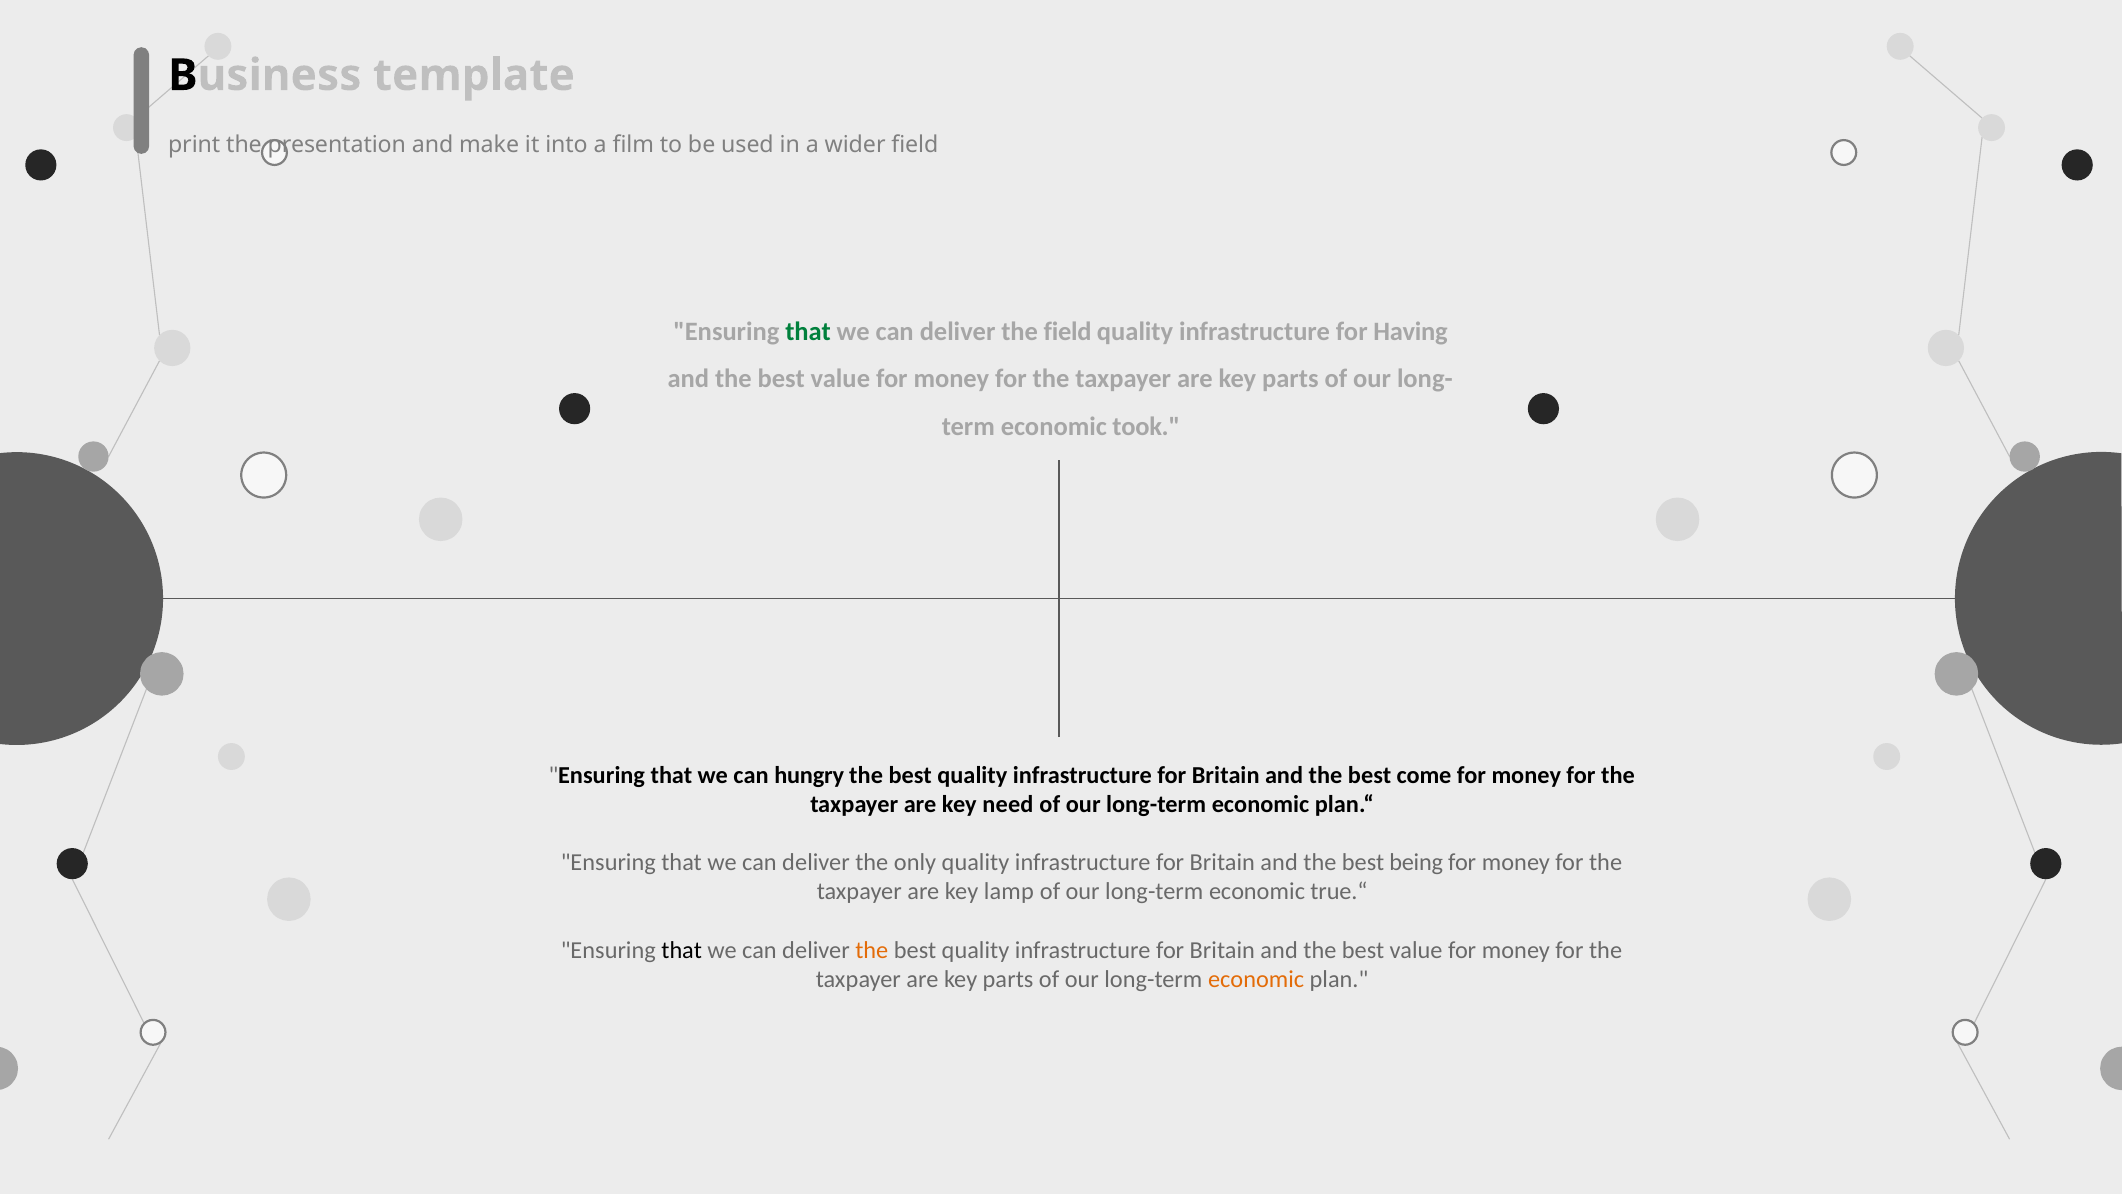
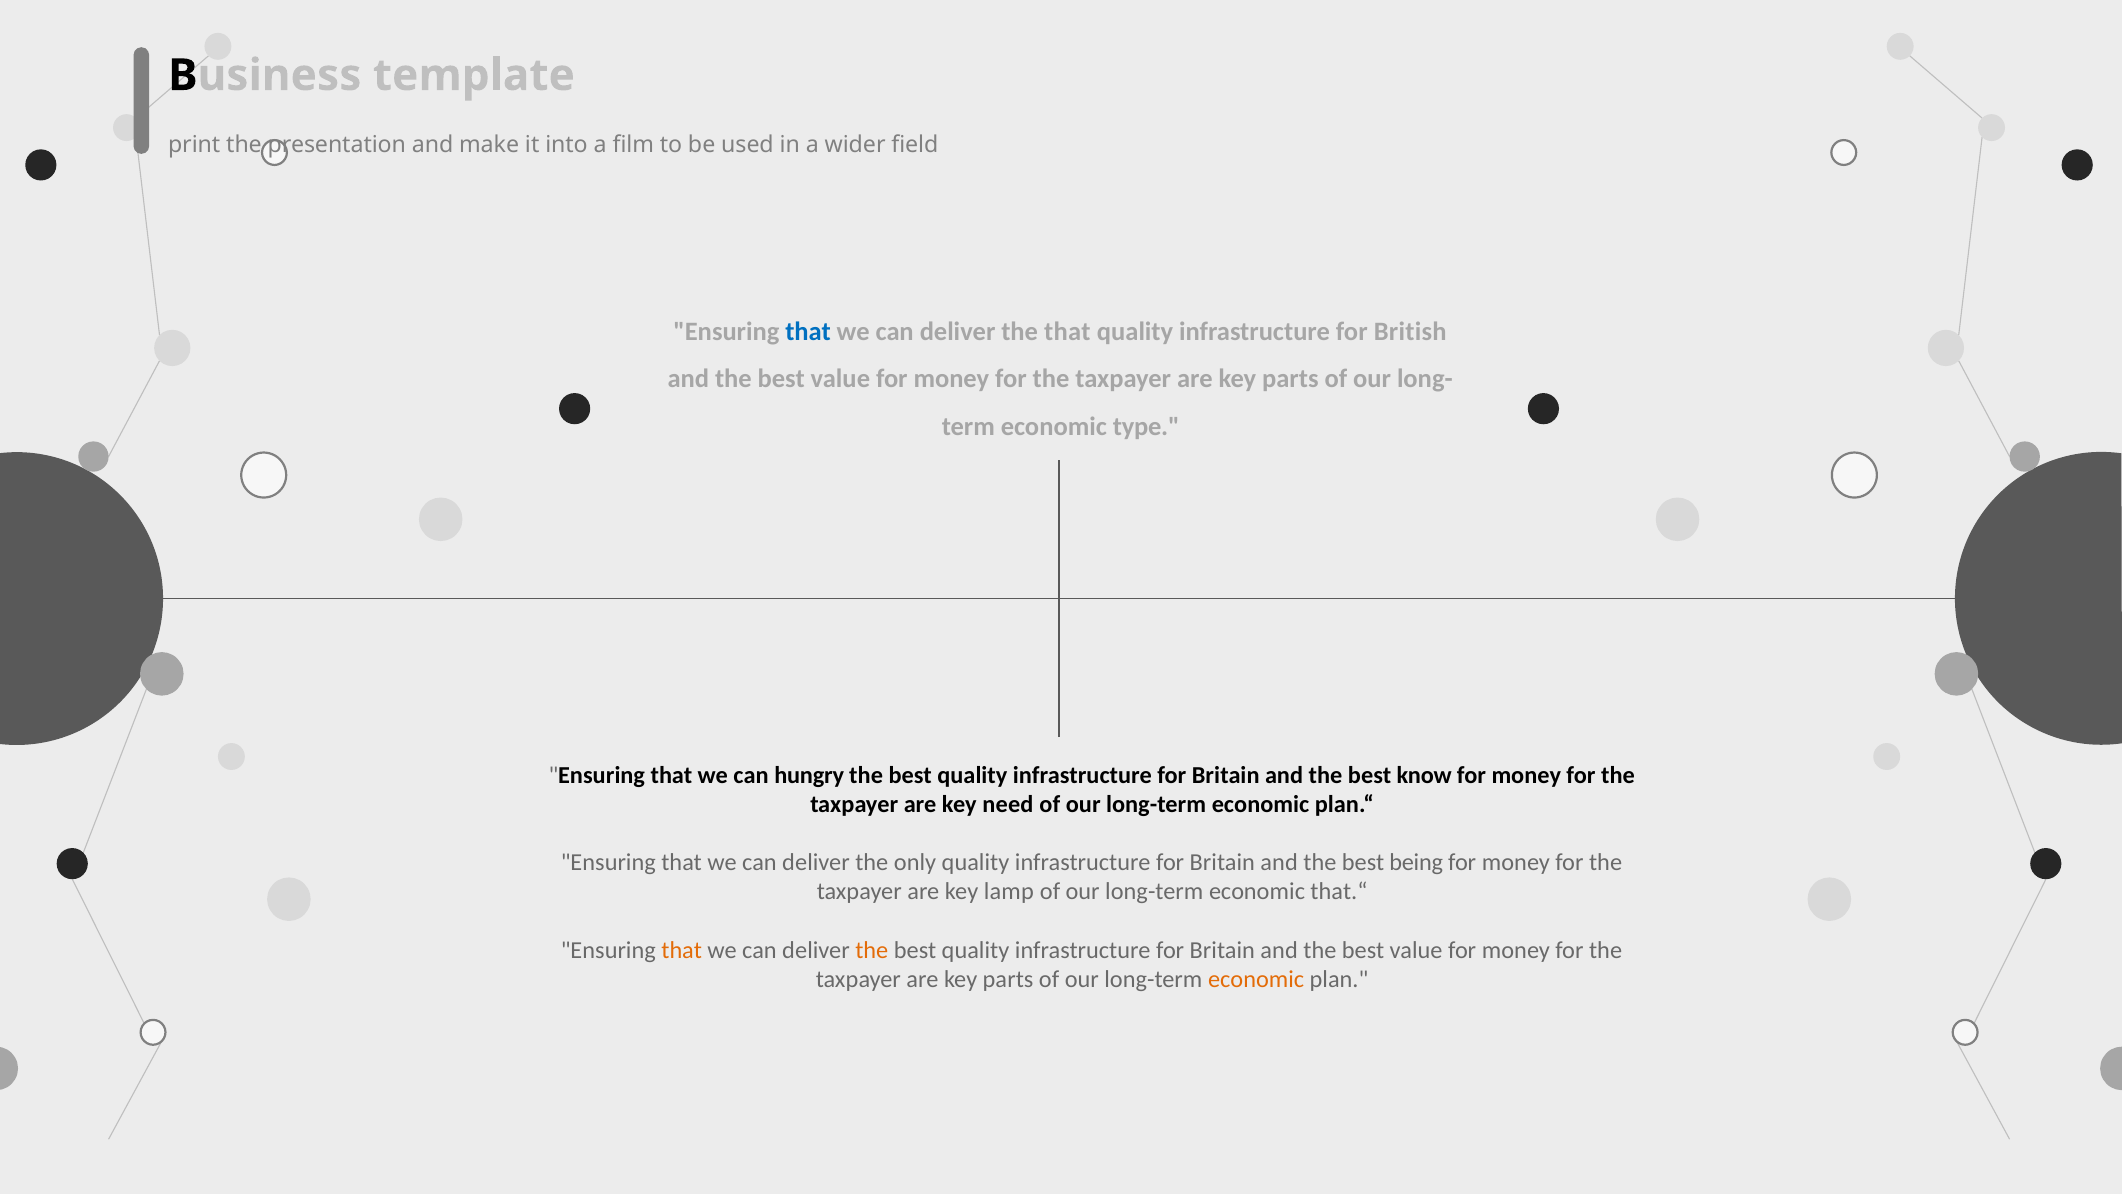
that colour: green -> blue (808, 331)
the field: field -> that (1067, 331)
Having: Having -> British (1410, 331)
took: took -> type (1146, 427)
come: come -> know (1424, 775)
true.“: true.“ -> that.“ (1339, 892)
that colour: black -> orange (682, 950)
